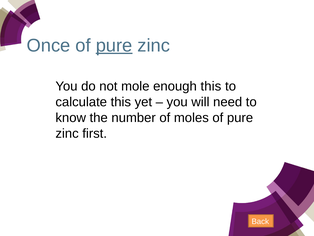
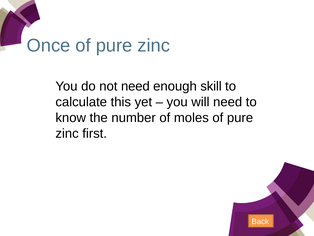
pure underline: present -> none (114, 45)
not mole: mole -> need (135, 86)
enough this: this -> skill (211, 86)
